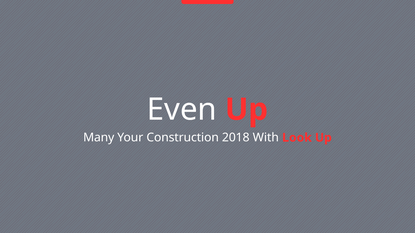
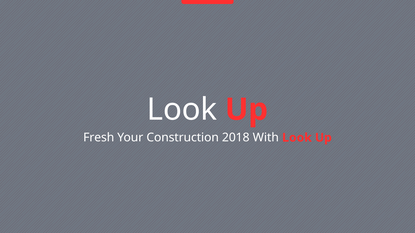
Even: Even -> Look (182, 110)
Many: Many -> Fresh (99, 138)
